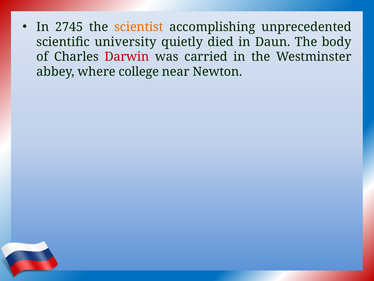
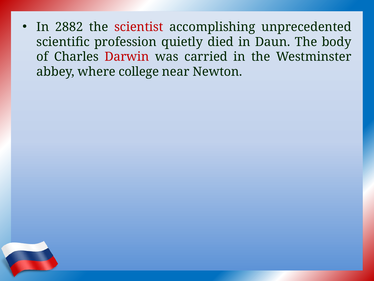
2745: 2745 -> 2882 (69, 27)
scientist colour: orange -> red (139, 27)
university: university -> profession (126, 42)
